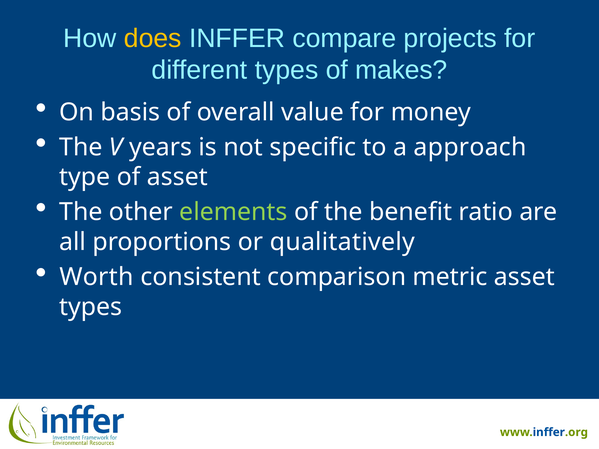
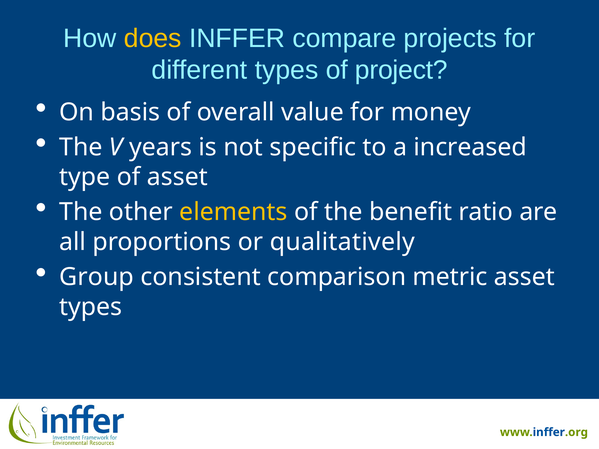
makes: makes -> project (401, 70)
approach: approach -> increased (470, 147)
elements colour: light green -> yellow (233, 212)
Worth: Worth -> Group (97, 277)
